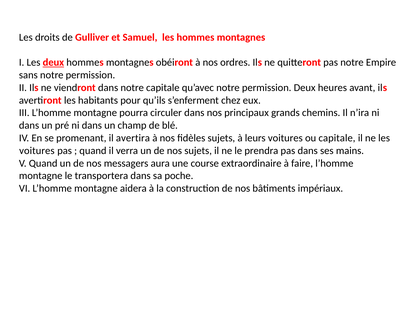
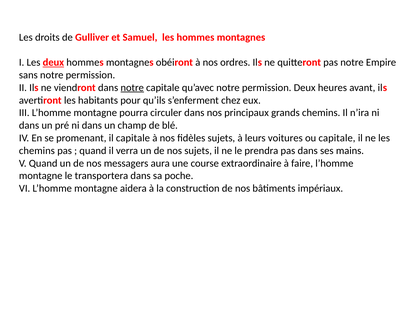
notre underline: none -> present (132, 88)
il avertira: avertira -> capitale (133, 138)
voitures: voitures -> chemins (37, 151)
